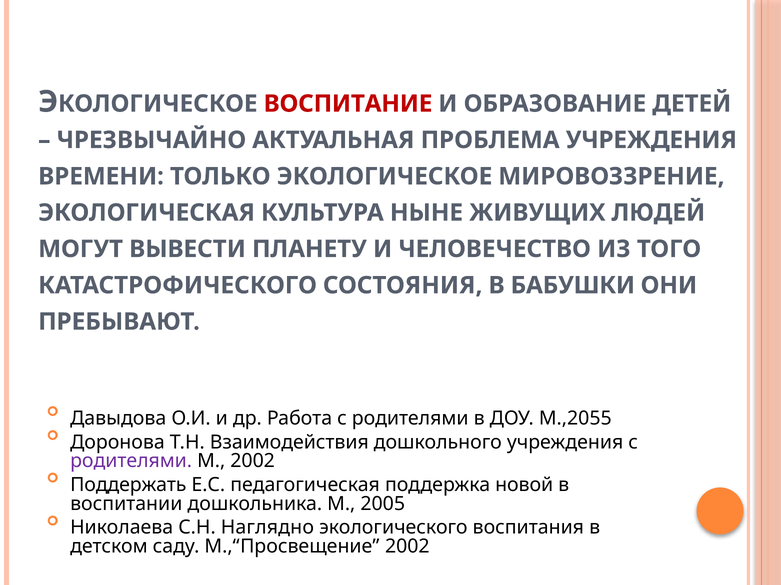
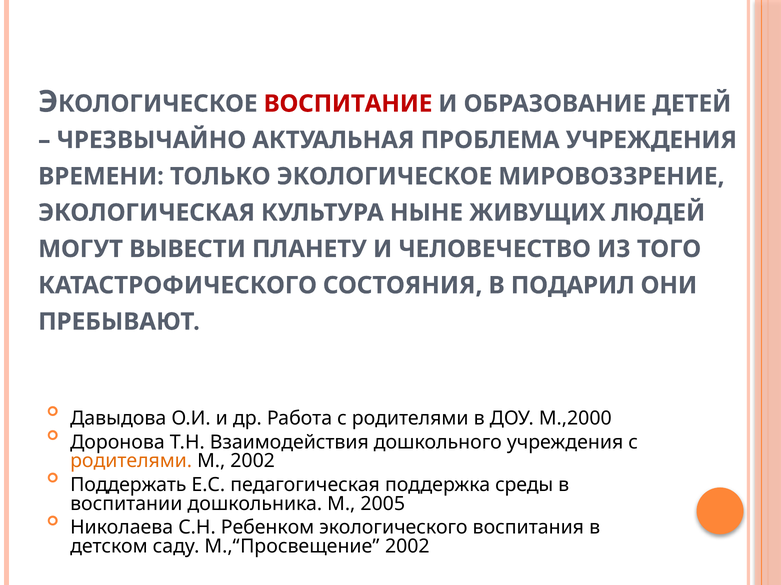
БАБУШКИ: БАБУШКИ -> ПОДАРИЛ (573, 286)
М.,2055: М.,2055 -> М.,2000 (575, 419)
родителями colour: purple -> orange (131, 462)
новой: новой -> среды (524, 486)
Наглядно: Наглядно -> Ребенком (268, 528)
